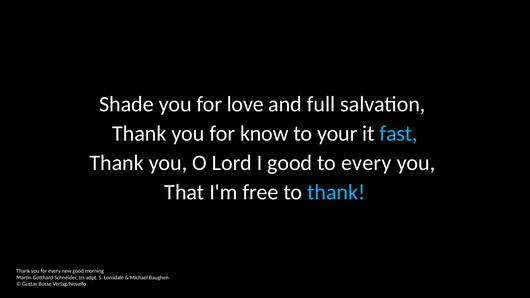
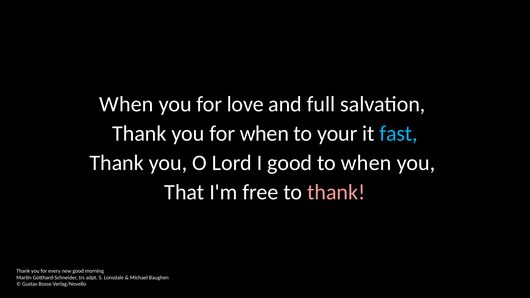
Shade: Shade -> When (126, 104)
for know: know -> when (264, 133)
to every: every -> when (366, 163)
thank colour: light blue -> pink (336, 192)
